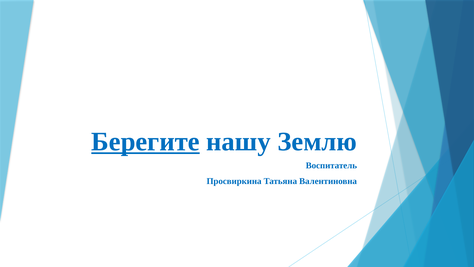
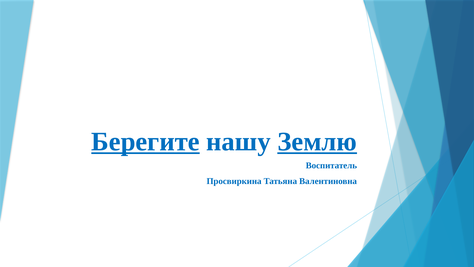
Землю underline: none -> present (317, 142)
